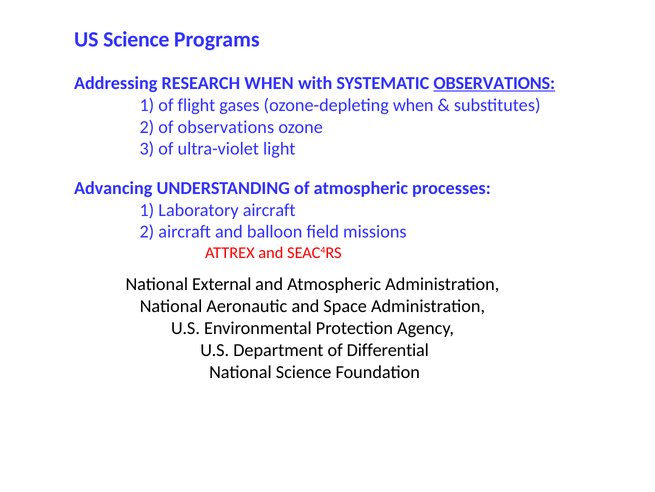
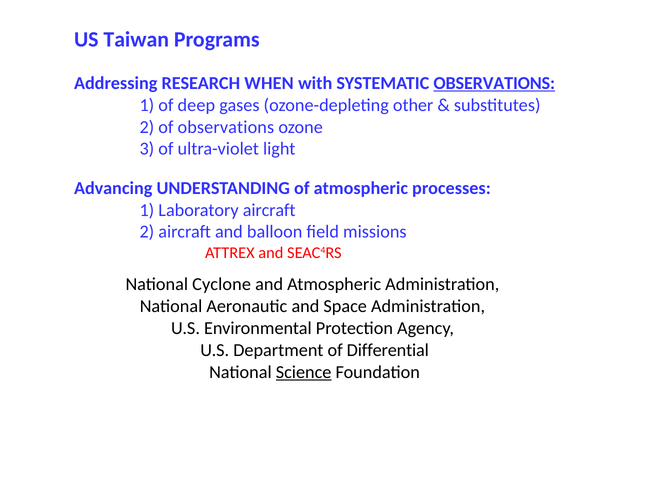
US Science: Science -> Taiwan (136, 40)
flight: flight -> deep (196, 105)
ozone-depleting when: when -> other (413, 105)
External: External -> Cyclone (222, 284)
Science underline: none -> present (304, 371)
